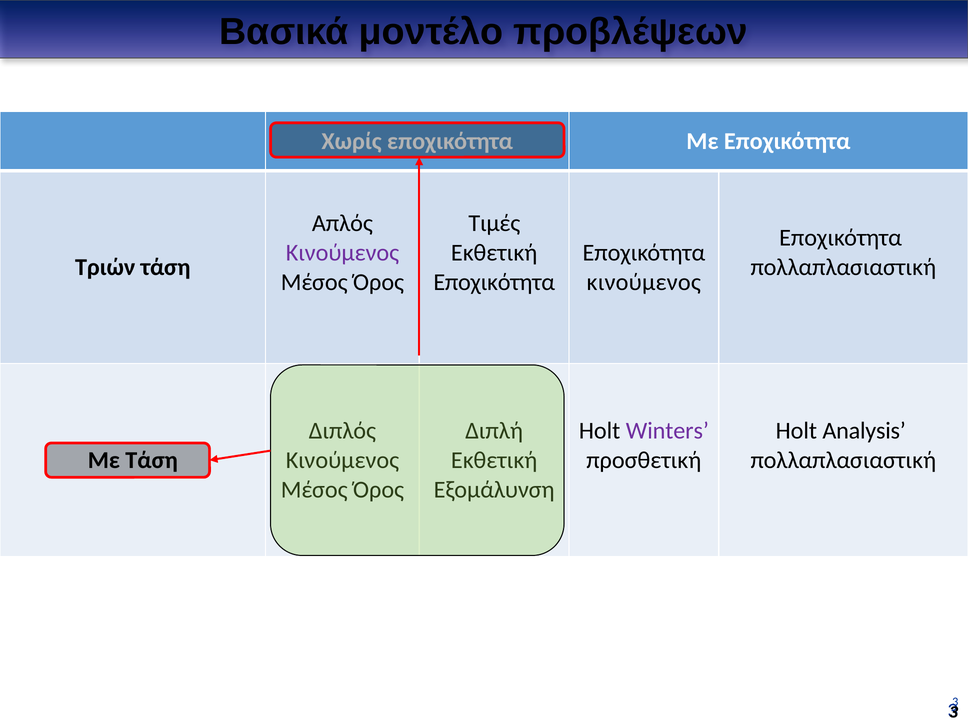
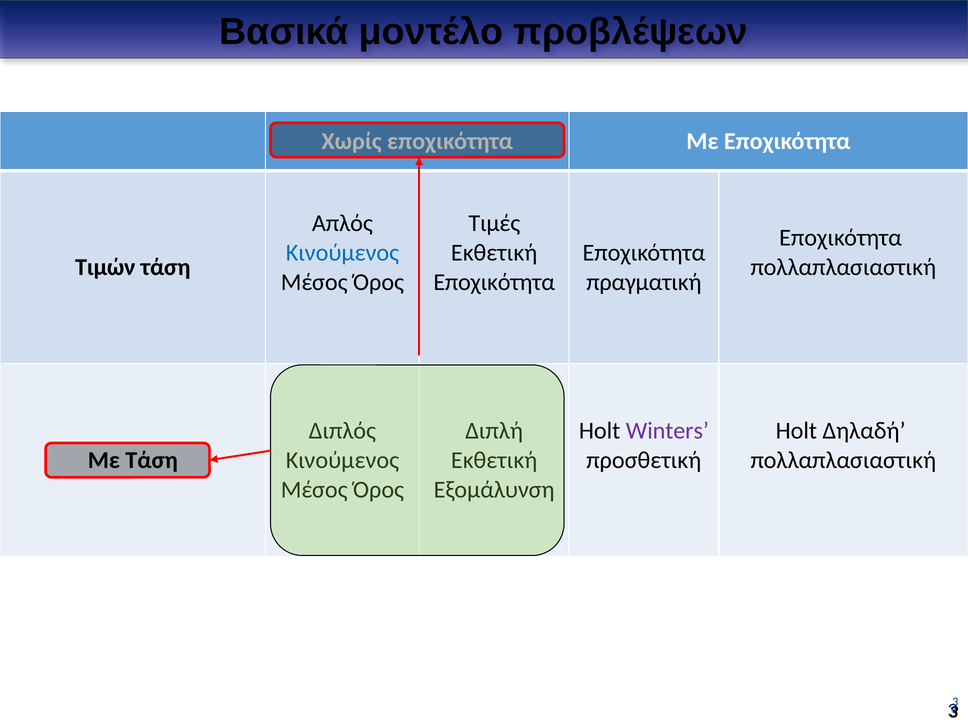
Κινούμενος colour: purple -> blue (342, 253)
Τριών: Τριών -> Τιμών (105, 267)
κινούμενος: κινούμενος -> πραγματική (644, 282)
Analysis: Analysis -> Δηλαδή (864, 431)
